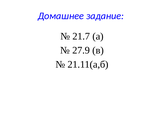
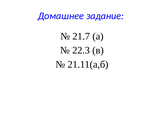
27.9: 27.9 -> 22.3 (81, 50)
